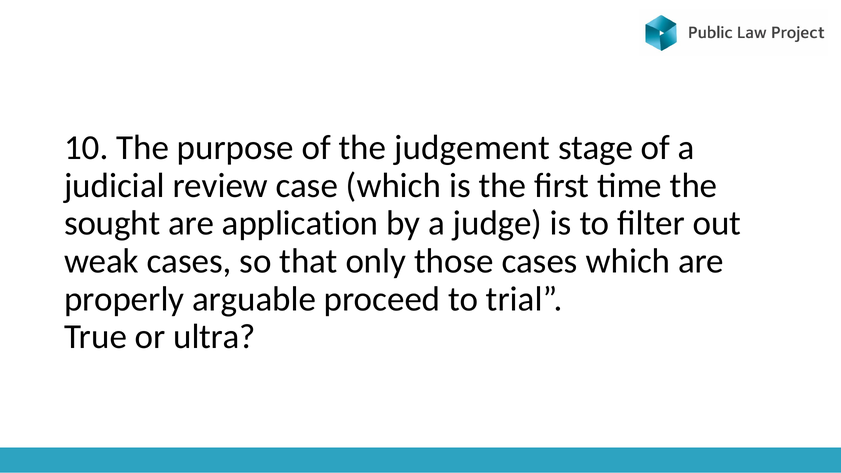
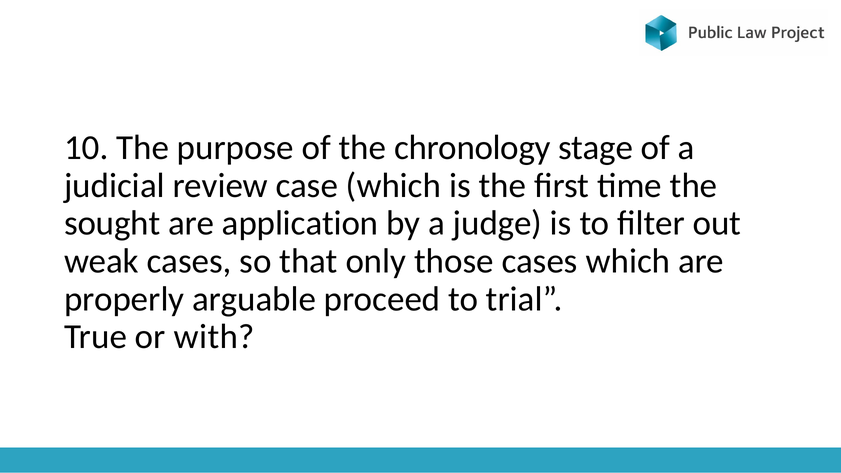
judgement: judgement -> chronology (472, 148)
ultra: ultra -> with (214, 337)
